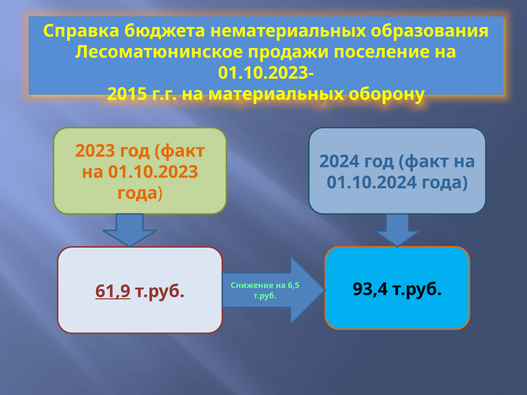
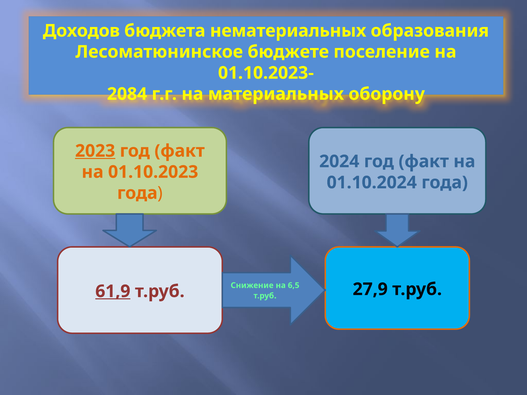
Справка: Справка -> Доходов (81, 31)
продажи: продажи -> бюджете (288, 52)
2015: 2015 -> 2084 (127, 94)
2023 underline: none -> present (95, 151)
93,4: 93,4 -> 27,9 (370, 289)
